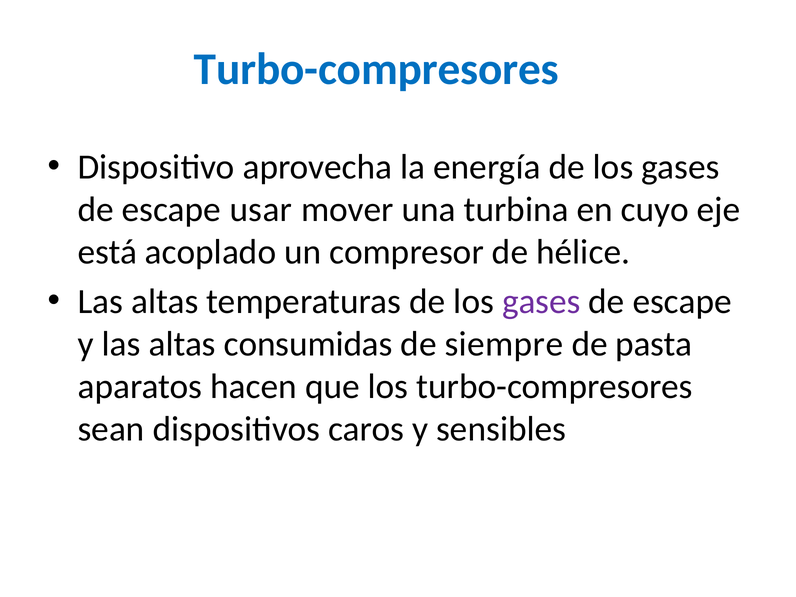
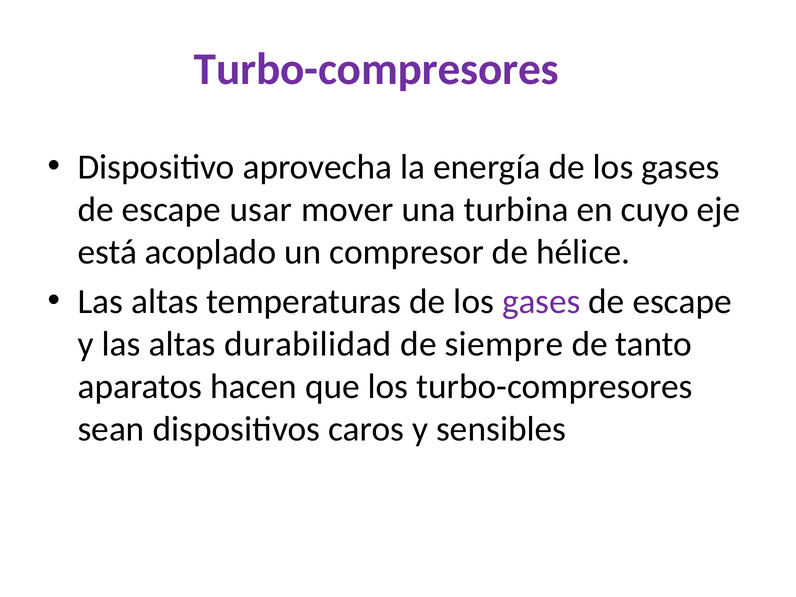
Turbo-compresores colour: blue -> purple (376, 70)
consumidas: consumidas -> durabilidad (308, 344)
pasta: pasta -> tanto (654, 344)
